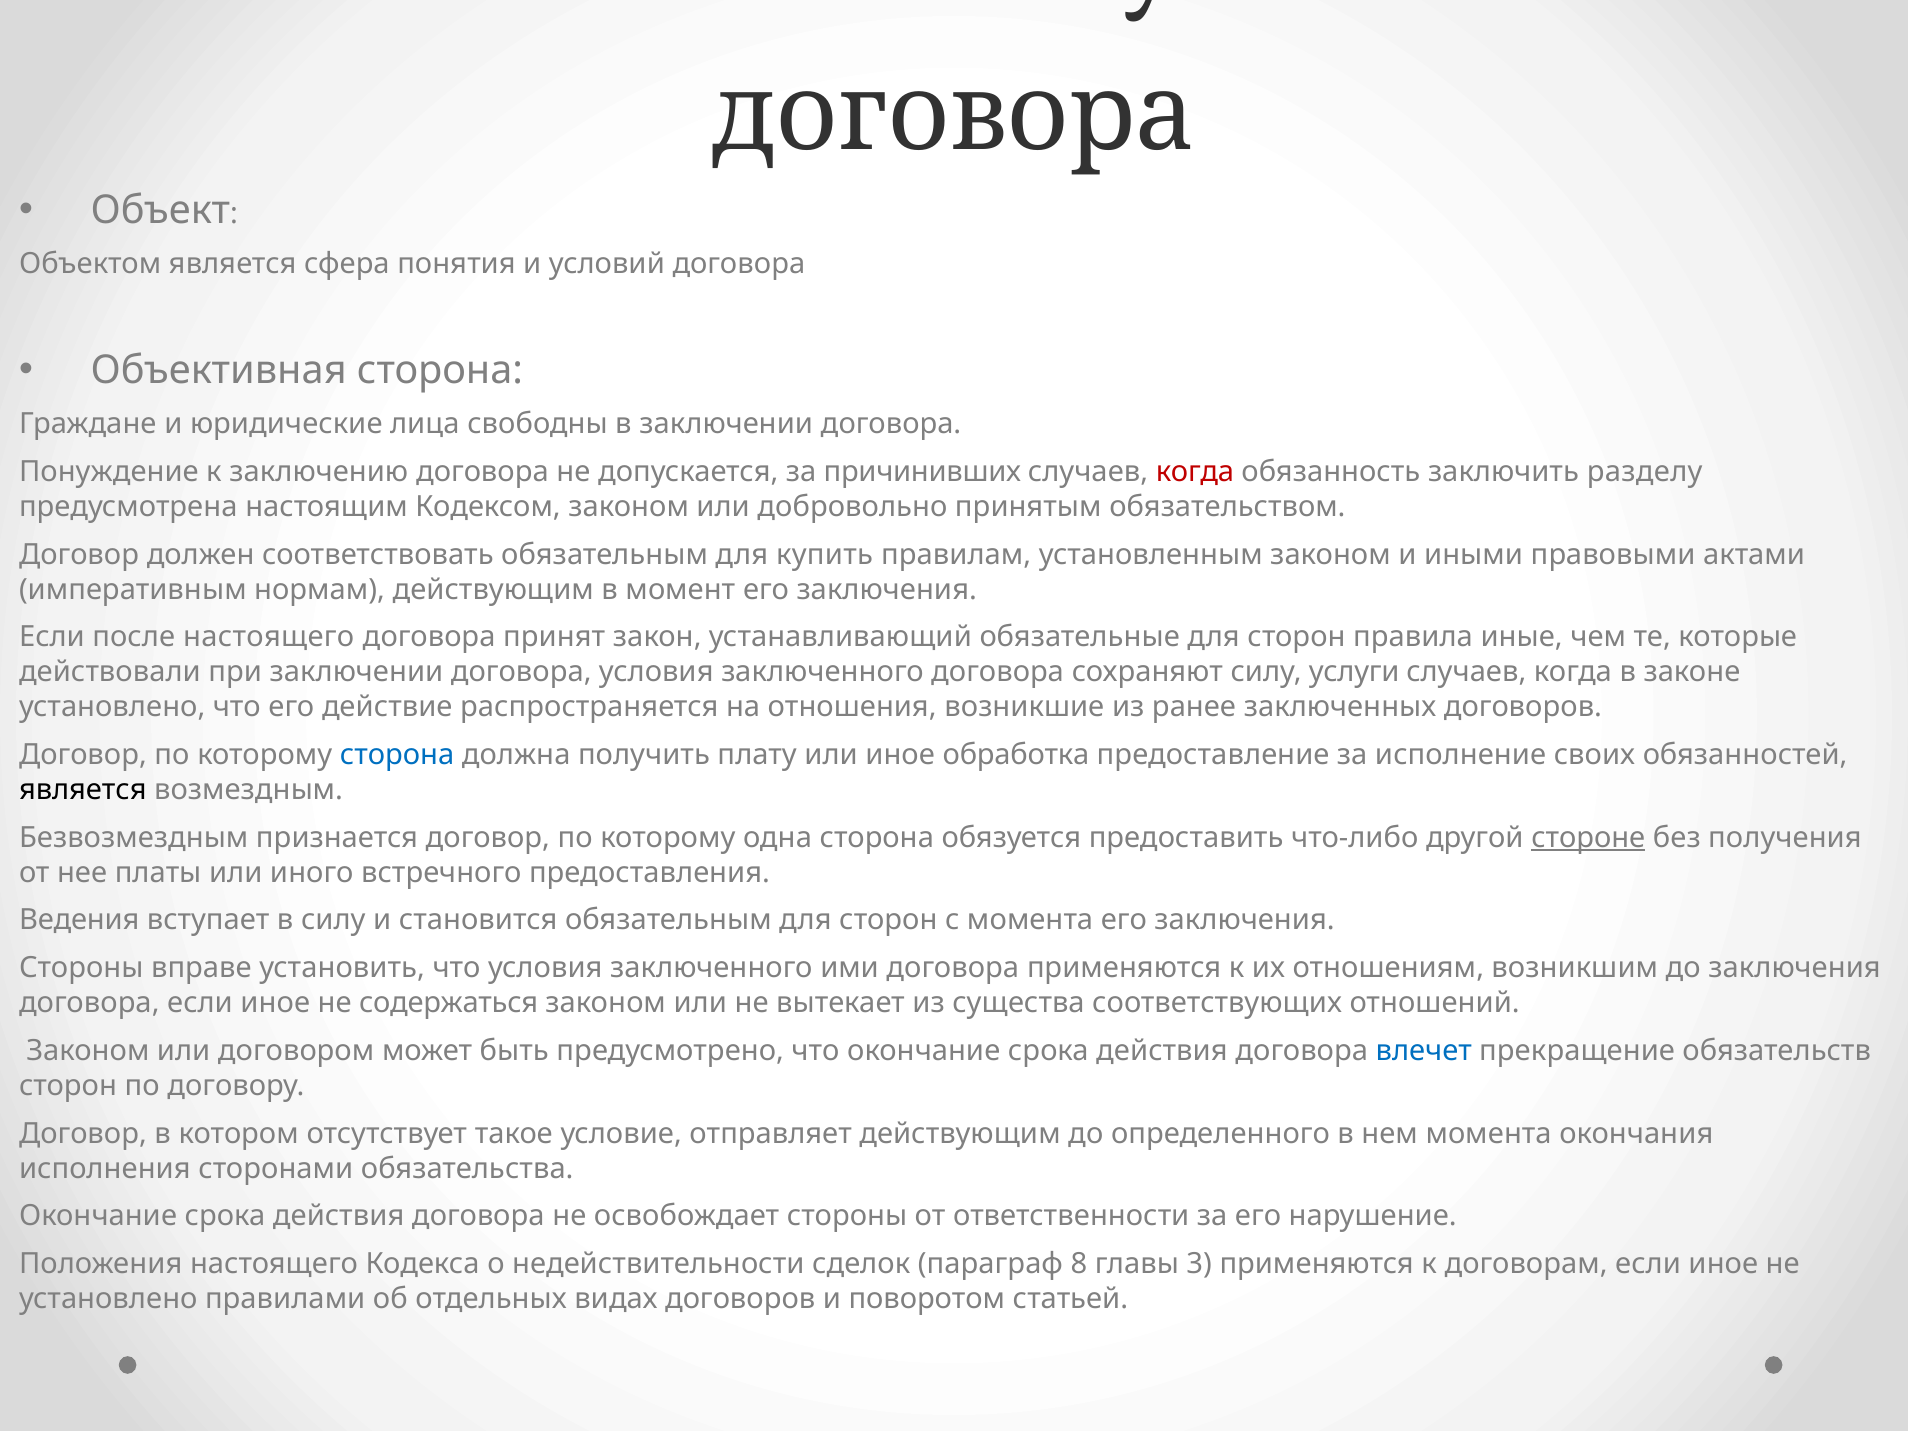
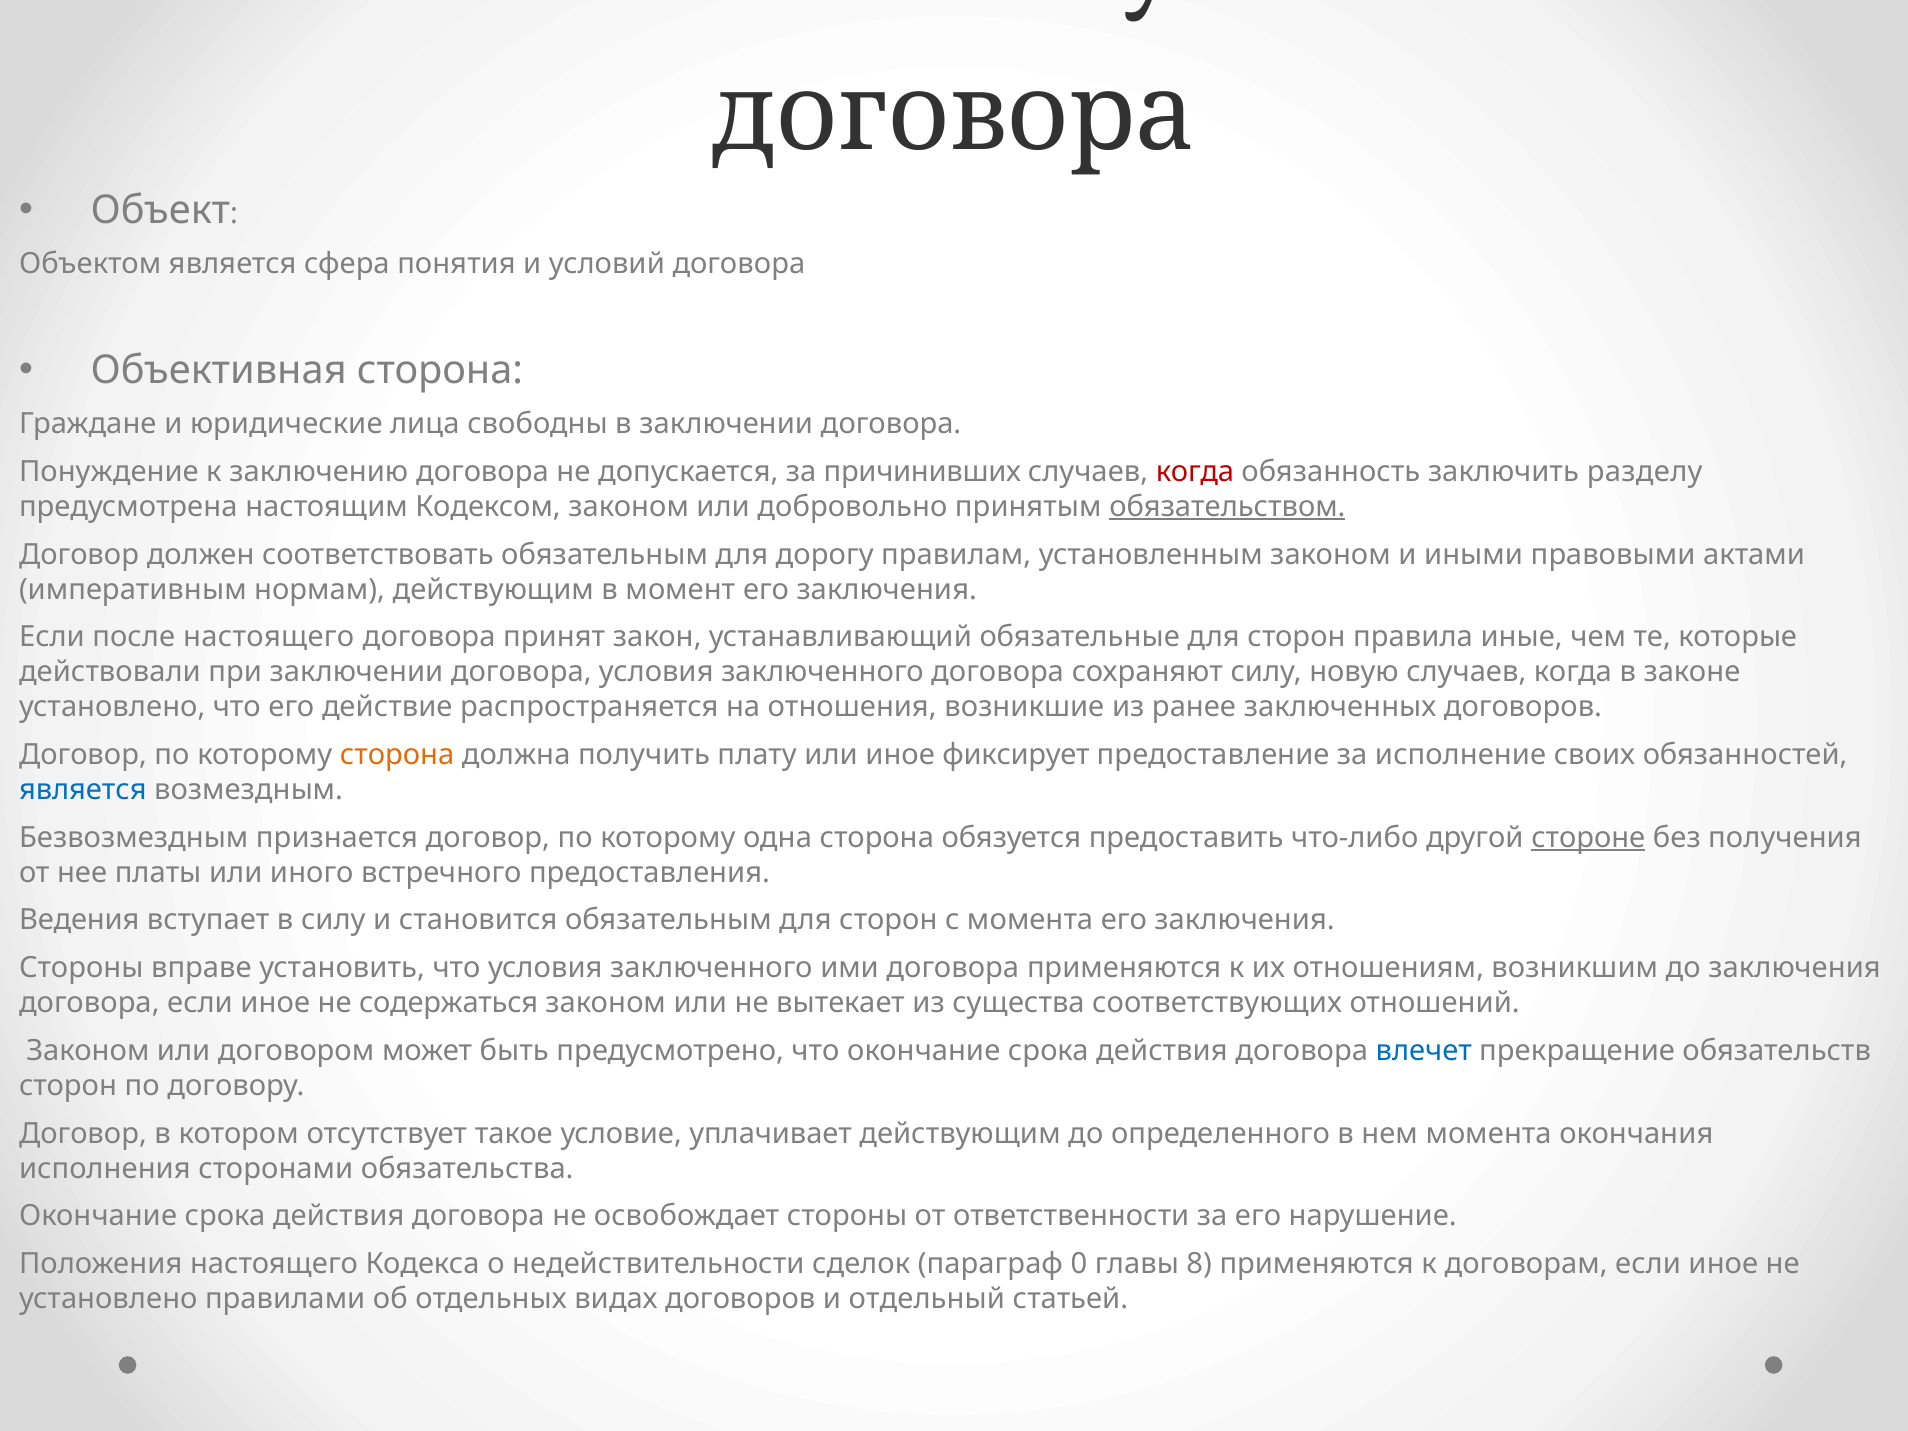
обязательством underline: none -> present (1227, 507)
купить: купить -> дорогу (825, 555)
услуги: услуги -> новую (1354, 672)
сторона colour: blue -> orange (397, 755)
обработка: обработка -> фиксирует (1016, 755)
является colour: black -> blue (83, 790)
отправляет: отправляет -> уплачивает (771, 1133)
8: 8 -> 0 (1079, 1264)
3: 3 -> 8 (1199, 1264)
поворотом: поворотом -> отдельный (927, 1299)
